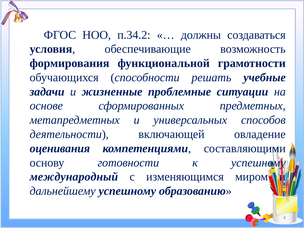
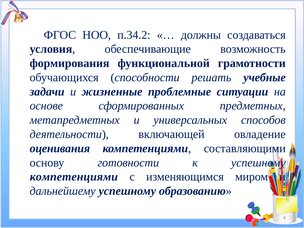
международный: международный -> компетенциями (74, 177)
